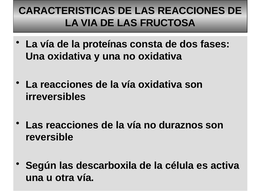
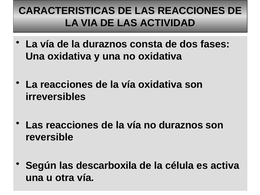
FRUCTOSA: FRUCTOSA -> ACTIVIDAD (168, 23)
la proteínas: proteínas -> duraznos (105, 44)
